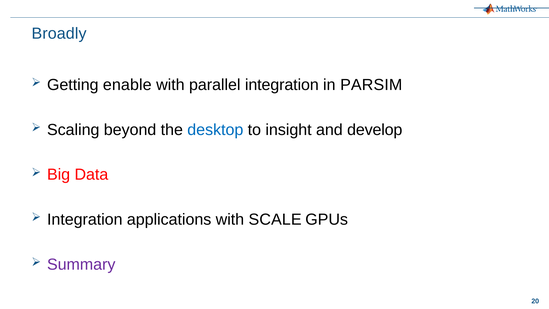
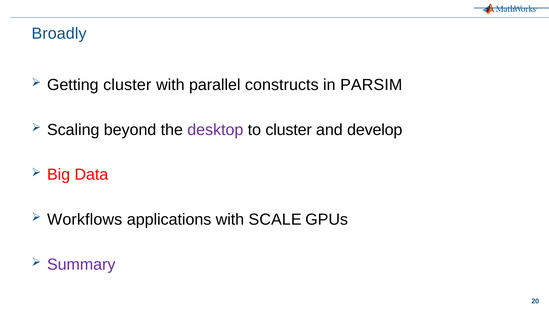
Getting enable: enable -> cluster (127, 85)
parallel integration: integration -> constructs (282, 85)
desktop colour: blue -> purple (215, 130)
to insight: insight -> cluster (289, 130)
Integration: Integration -> Workflows (85, 219)
